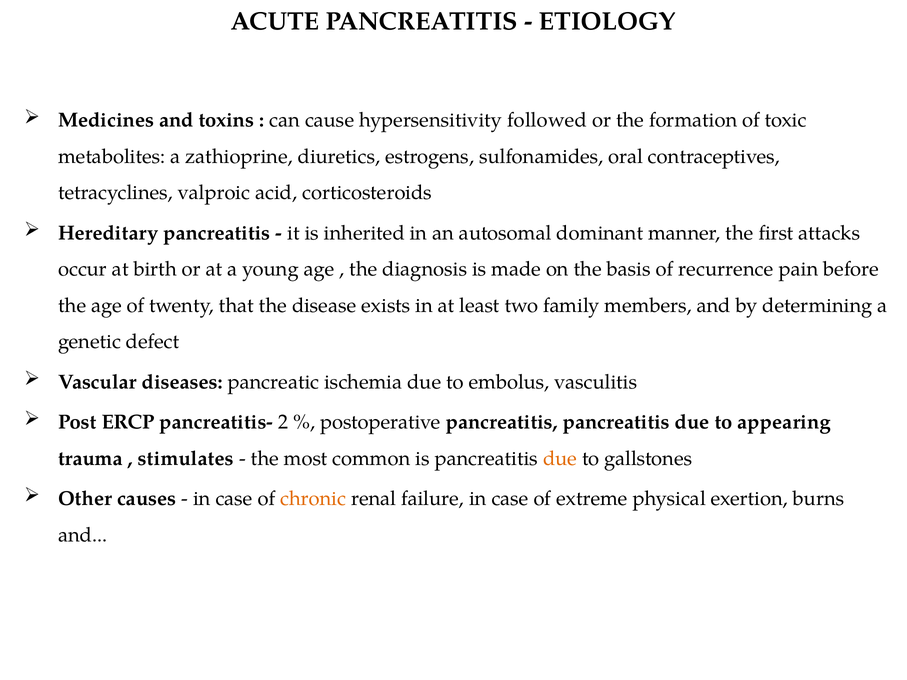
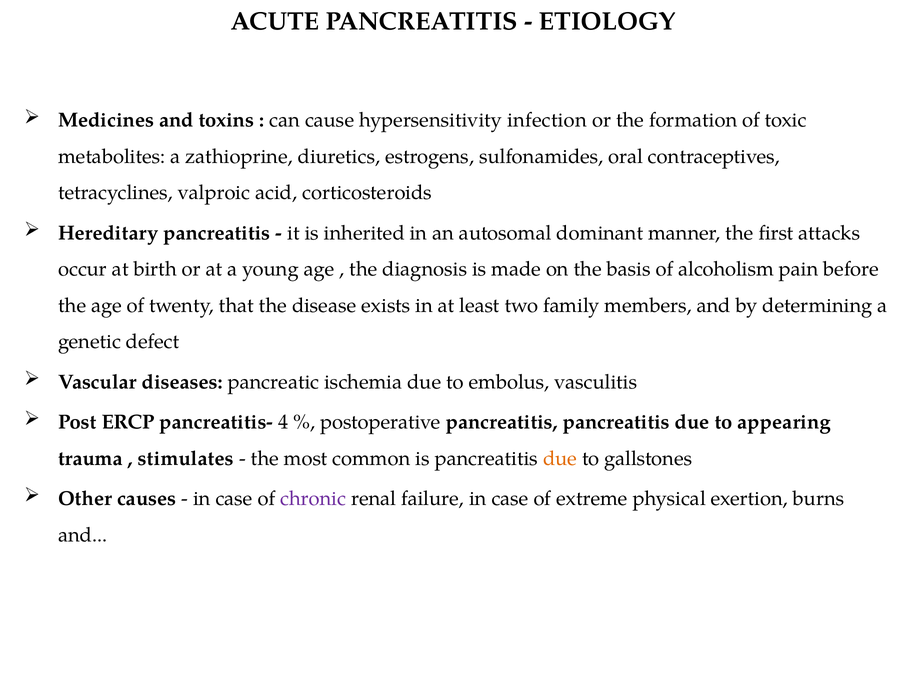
followed: followed -> infection (547, 120)
recurrence: recurrence -> alcoholism (726, 269)
2: 2 -> 4 (283, 422)
chronic colour: orange -> purple (313, 499)
